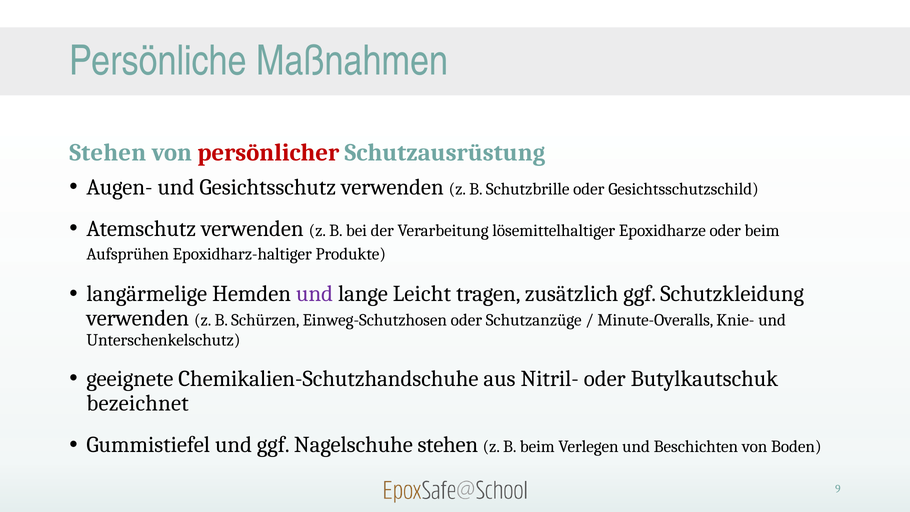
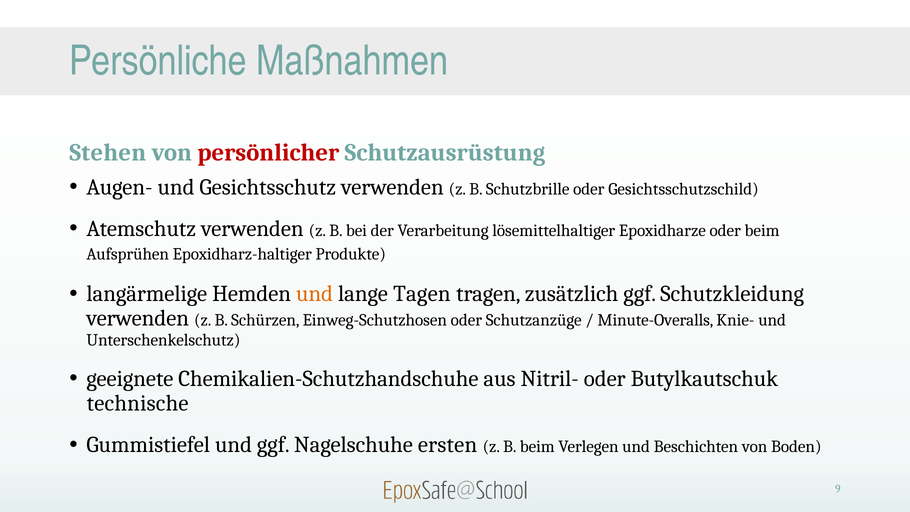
und colour: purple -> orange (315, 294)
Leicht: Leicht -> Tagen (422, 294)
bezeichnet: bezeichnet -> technische (138, 403)
Nagelschuhe stehen: stehen -> ersten (448, 445)
